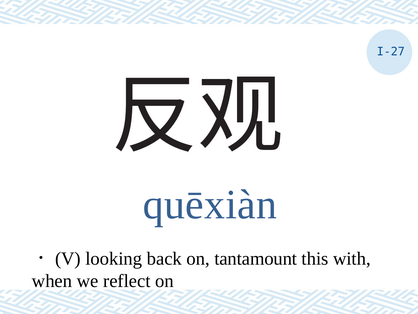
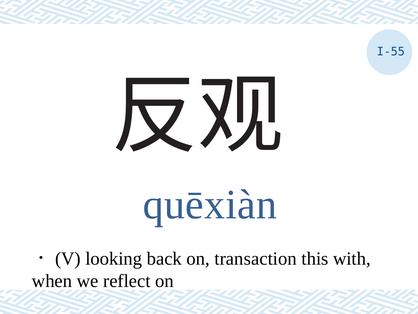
I-27: I-27 -> I-55 (391, 52)
tantamount: tantamount -> transaction (256, 258)
